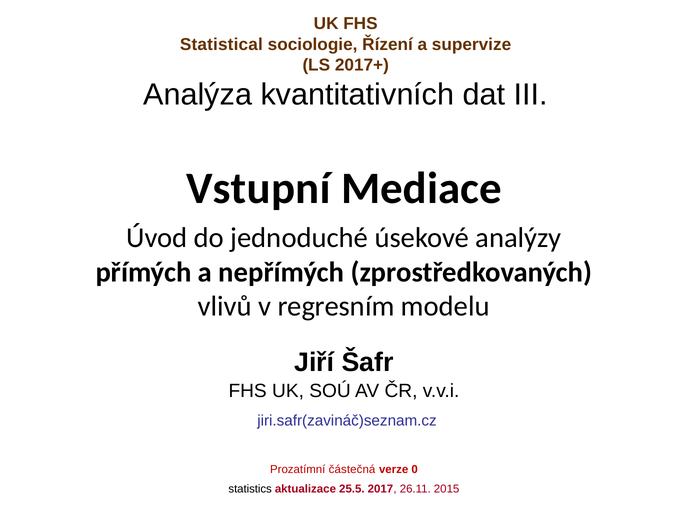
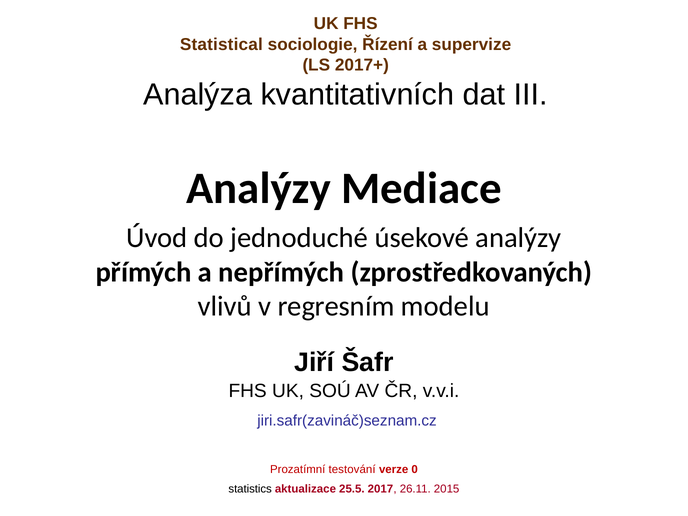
Vstupní: Vstupní -> Analýzy (258, 189)
částečná: částečná -> testování (352, 470)
